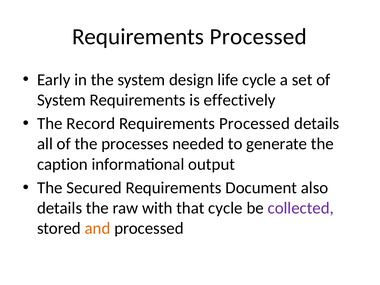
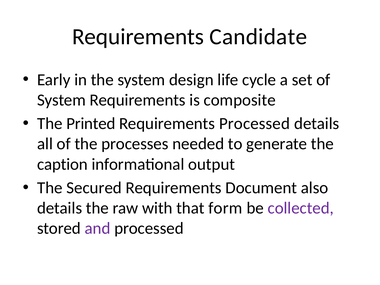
Processed: Processed -> Candidate (258, 37)
effectively: effectively -> composite (240, 100)
Record: Record -> Printed (91, 124)
that cycle: cycle -> form (225, 208)
and colour: orange -> purple (98, 228)
